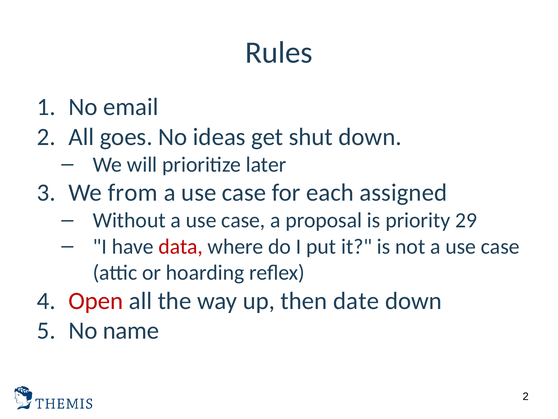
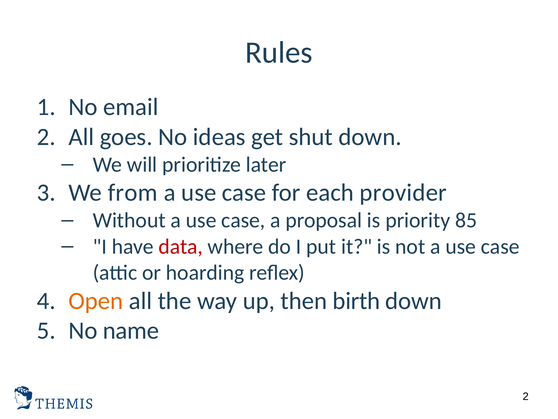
assigned: assigned -> provider (403, 193)
29: 29 -> 85 (466, 220)
Open colour: red -> orange (96, 300)
date: date -> birth (356, 300)
